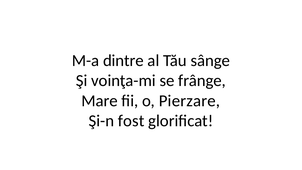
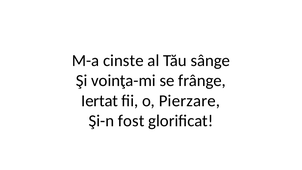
dintre: dintre -> cinste (123, 60)
Mare: Mare -> Iertat (100, 101)
